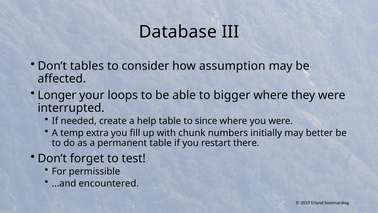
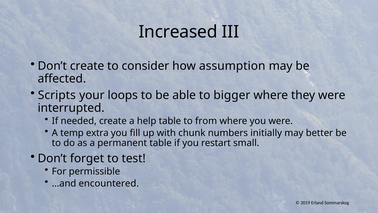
Database: Database -> Increased (178, 32)
Don’t tables: tables -> create (87, 66)
Longer: Longer -> Scripts (57, 95)
since: since -> from (206, 121)
there: there -> small (246, 143)
